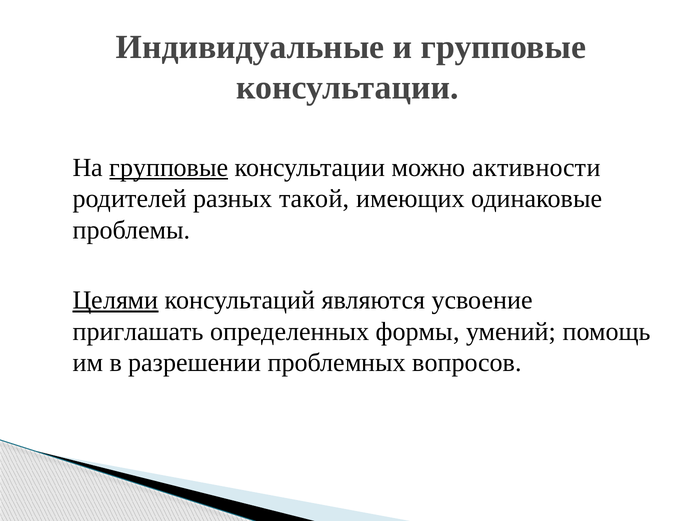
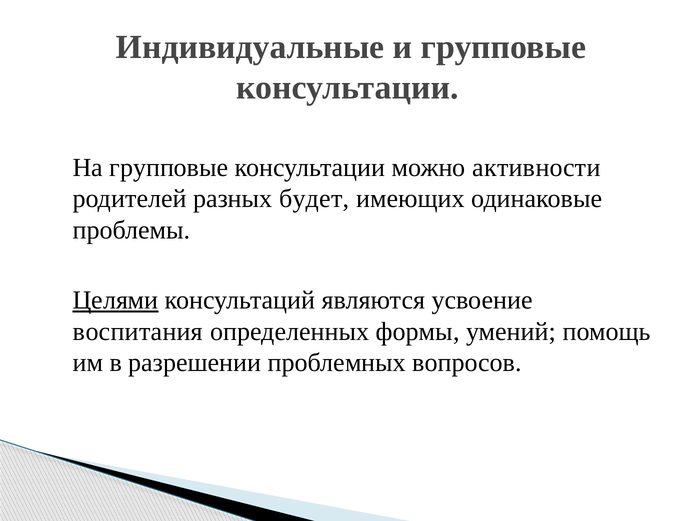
групповые underline: present -> none (169, 167)
такой: такой -> будет (314, 199)
приглашать: приглашать -> воспитания (138, 332)
